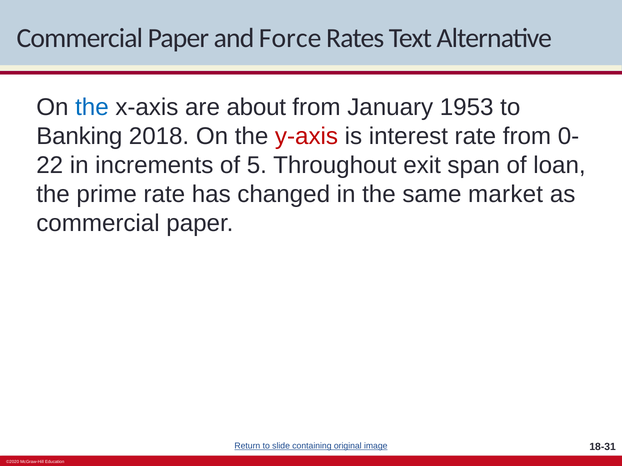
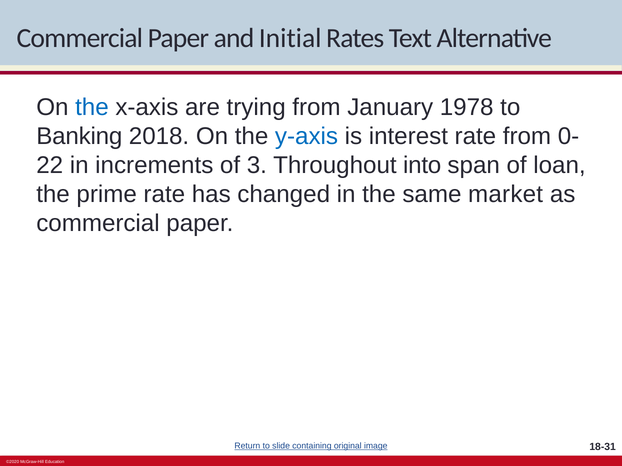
Force: Force -> Initial (290, 38)
about: about -> trying (256, 107)
1953: 1953 -> 1978 (467, 107)
y-axis colour: red -> blue (307, 136)
5: 5 -> 3 (257, 165)
exit: exit -> into (422, 165)
